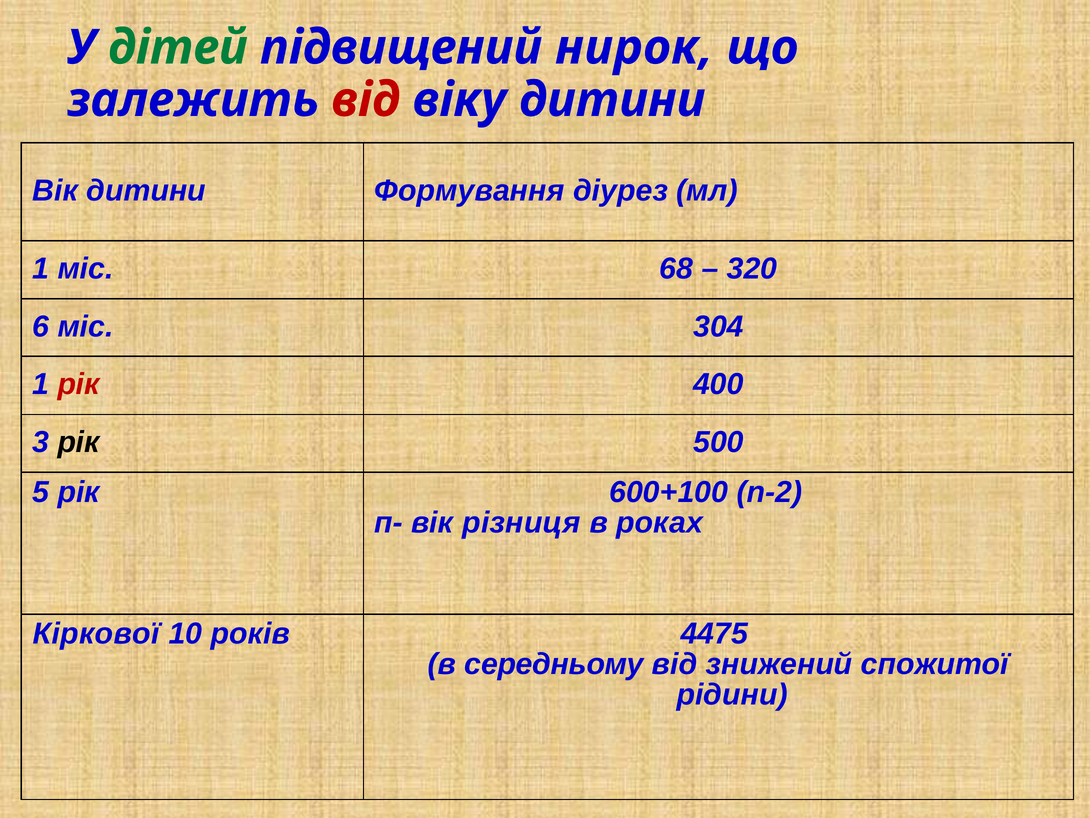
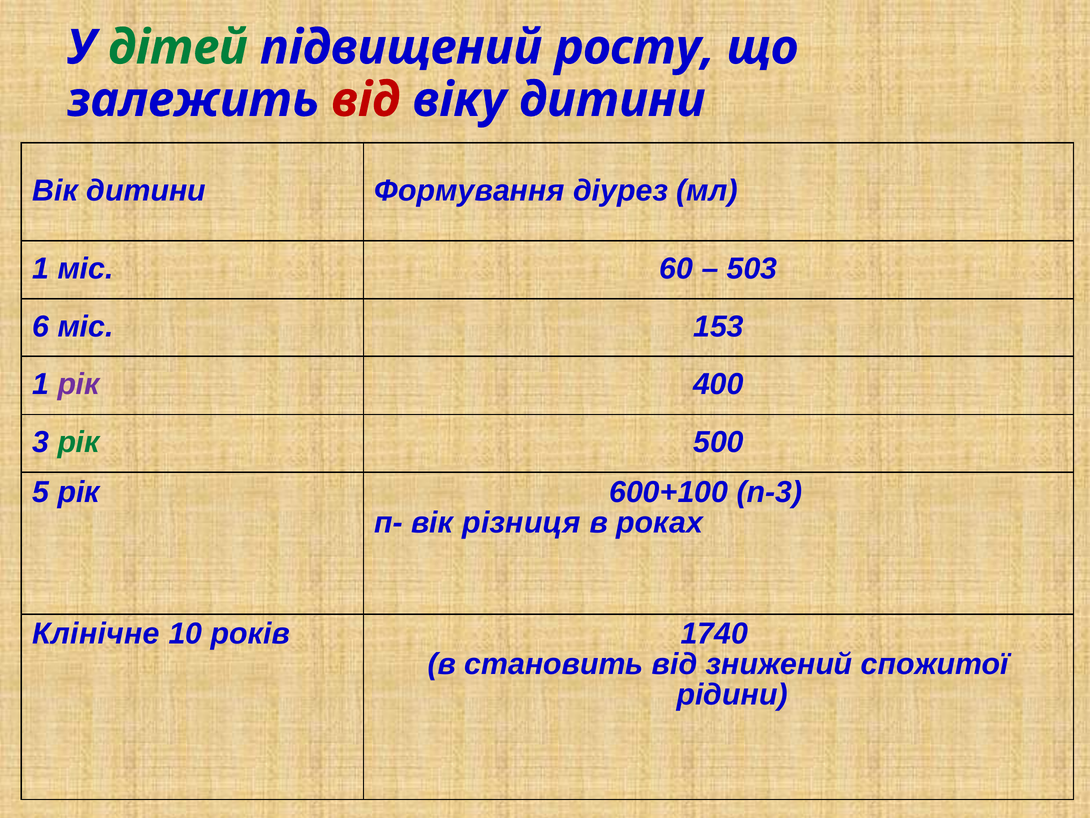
нирок: нирок -> росту (635, 48)
68: 68 -> 60 (676, 269)
320: 320 -> 503 (752, 269)
304: 304 -> 153 (718, 326)
рік colour: red -> purple (79, 384)
рік colour: black -> green (79, 442)
n-2: n-2 -> n-3 (769, 492)
Кіркової: Кіркової -> Клінічне (96, 634)
4475: 4475 -> 1740 (714, 634)
середньому: середньому -> становить (554, 664)
